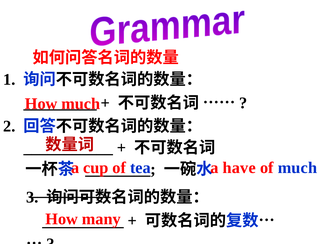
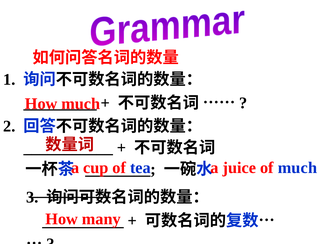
have: have -> juice (239, 168)
